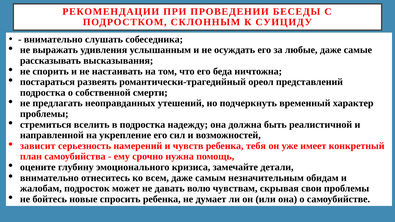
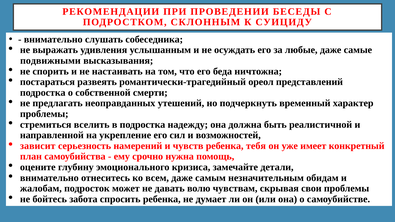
рассказывать: рассказывать -> подвижными (50, 61)
новые: новые -> забота (83, 199)
